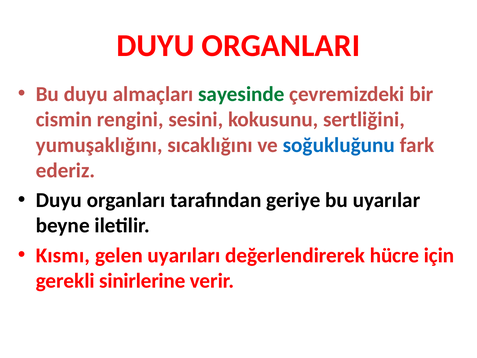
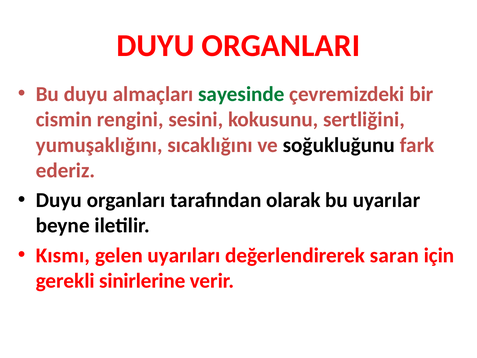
soğukluğunu colour: blue -> black (339, 145)
geriye: geriye -> olarak (293, 200)
hücre: hücre -> saran (394, 255)
